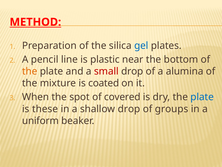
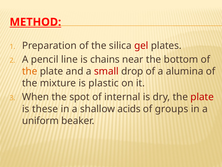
gel colour: blue -> red (141, 45)
plastic: plastic -> chains (105, 59)
coated: coated -> plastic (104, 83)
covered: covered -> internal (122, 97)
plate colour: blue -> red (202, 97)
shallow drop: drop -> acids (129, 109)
